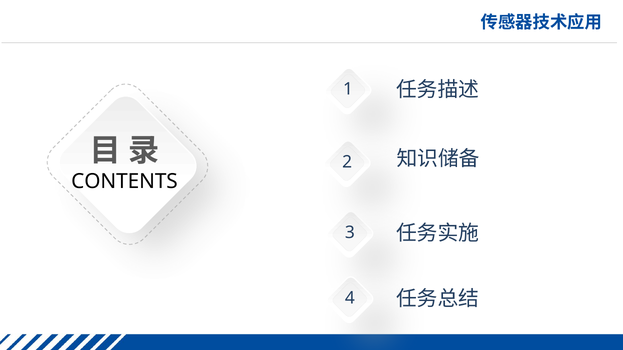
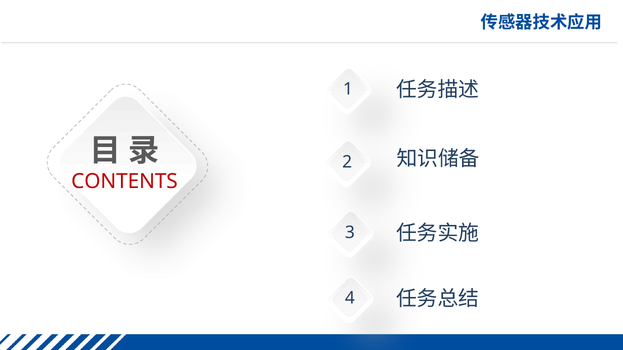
CONTENTS colour: black -> red (124, 182)
